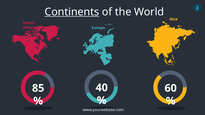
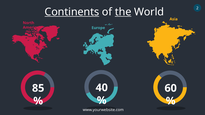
the underline: none -> present (123, 12)
